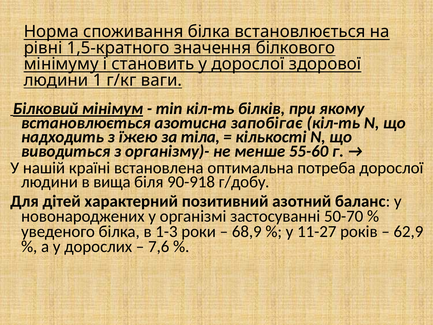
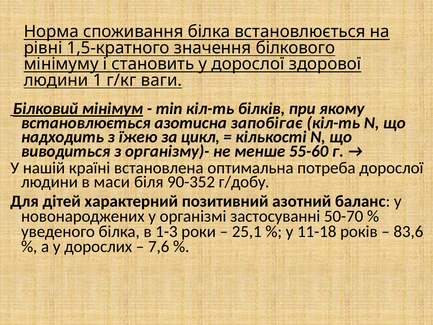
тіла: тіла -> цикл (200, 137)
вища: вища -> маси (112, 182)
90-918: 90-918 -> 90-352 (191, 182)
68,9: 68,9 -> 25,1 (247, 231)
11-27: 11-27 -> 11-18 (317, 231)
62,9: 62,9 -> 83,6 (408, 231)
